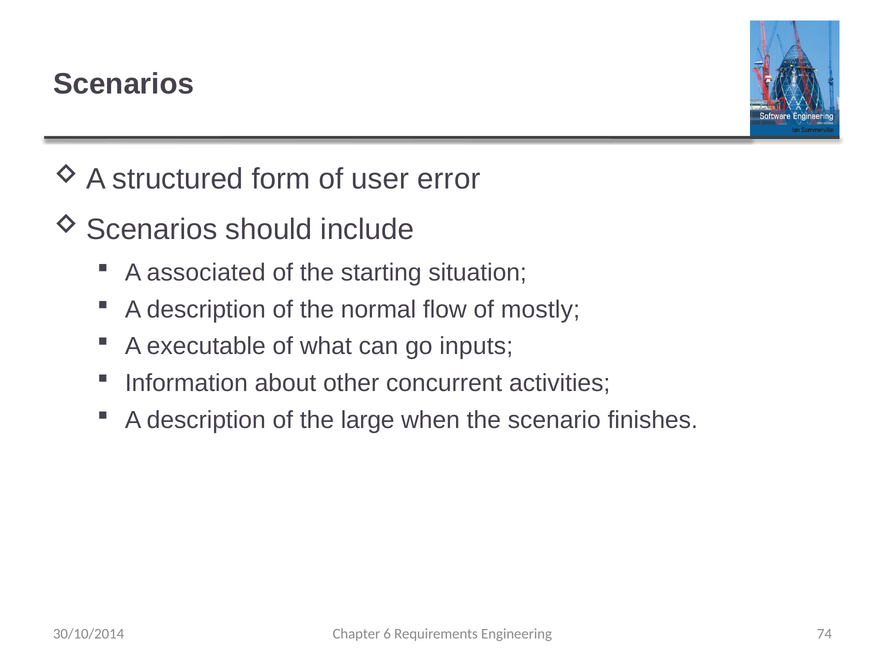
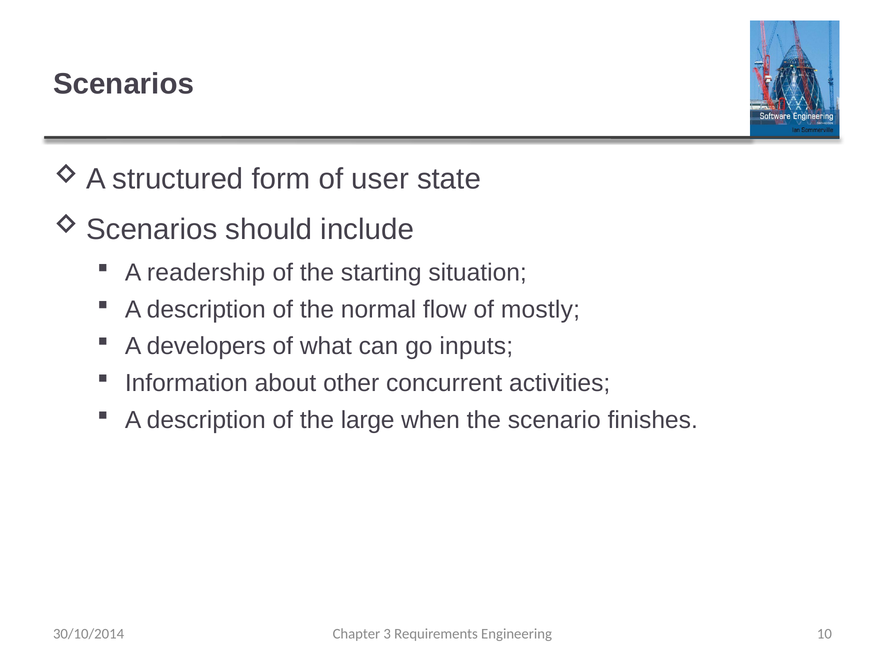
error: error -> state (449, 179)
associated: associated -> readership (206, 272)
executable: executable -> developers (206, 346)
6: 6 -> 3 (387, 634)
74: 74 -> 10 (824, 634)
